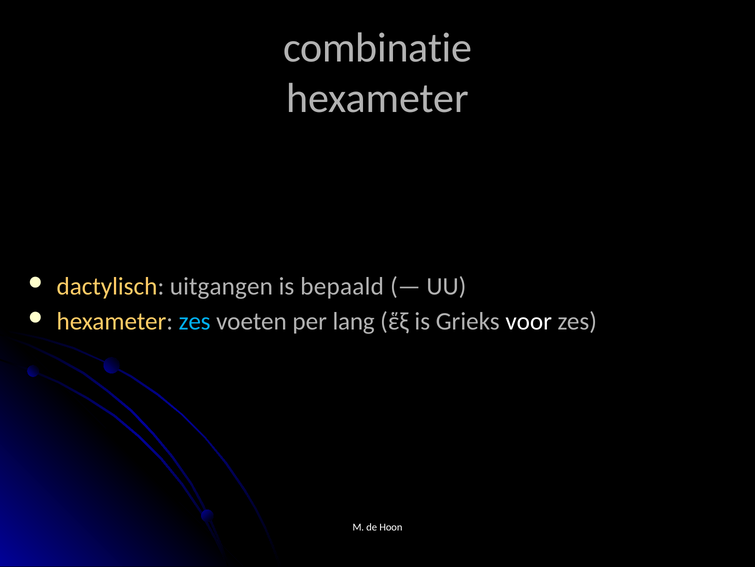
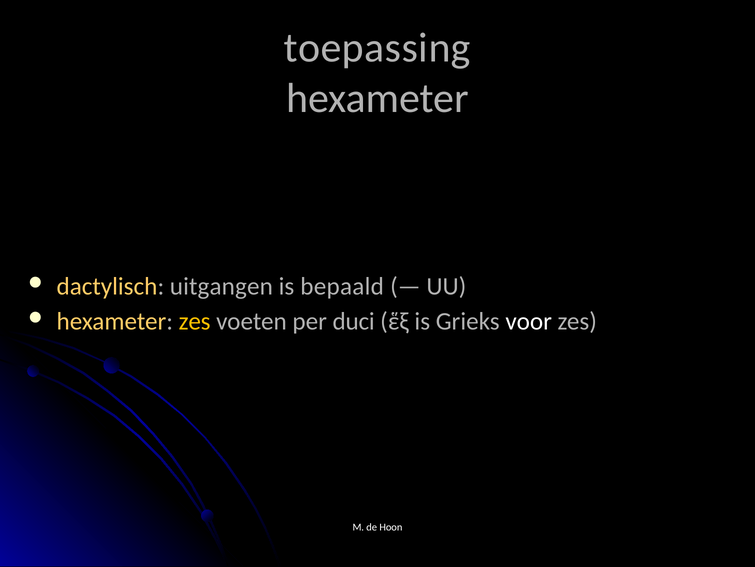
combinatie: combinatie -> toepassing (377, 48)
zes colour: light blue -> yellow (195, 321)
lang: lang -> duci (354, 321)
